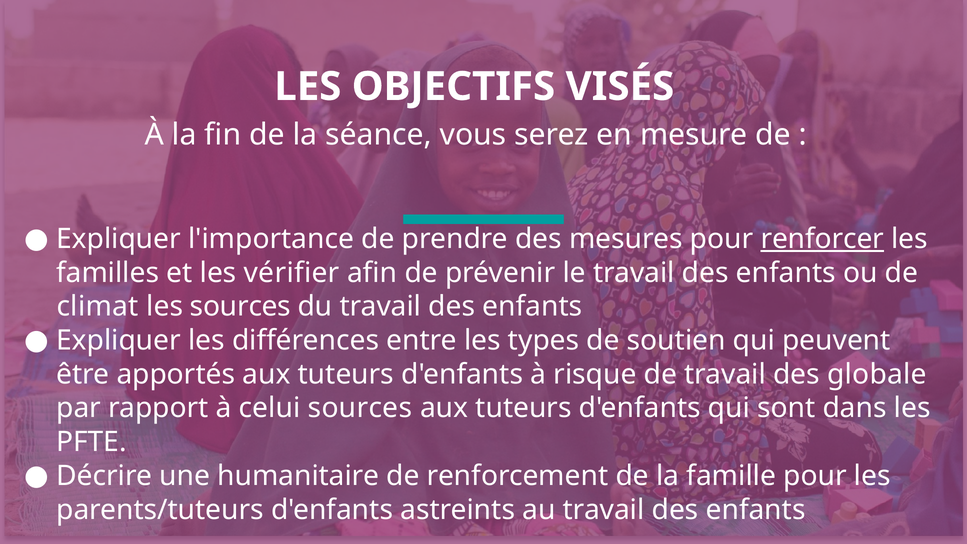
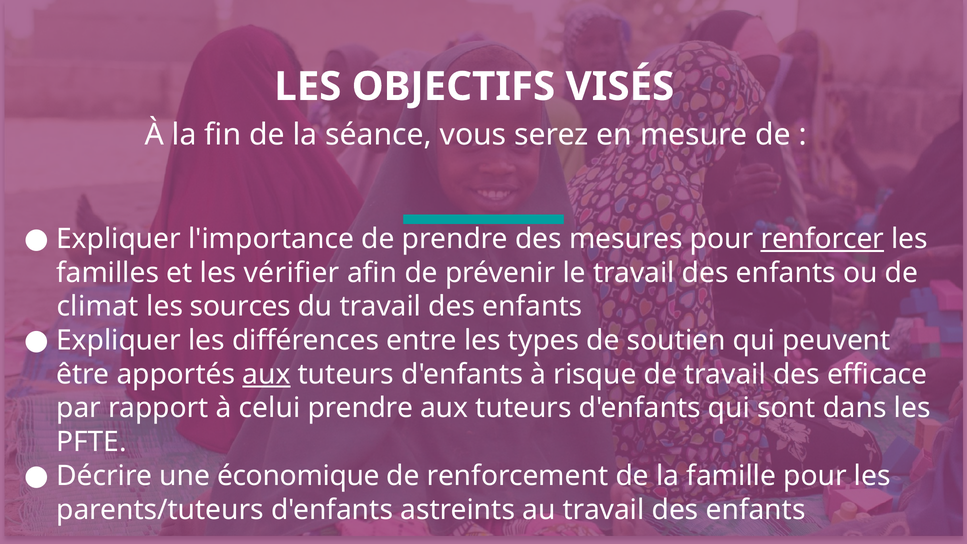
aux underline: none -> present (267, 374)
globale: globale -> efficace (877, 374)
celui sources: sources -> prendre (360, 408)
humanitaire: humanitaire -> économique (298, 476)
